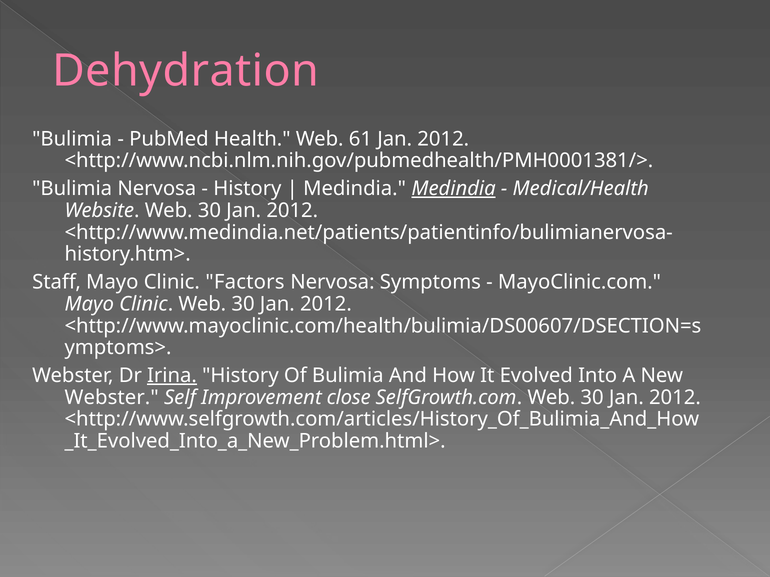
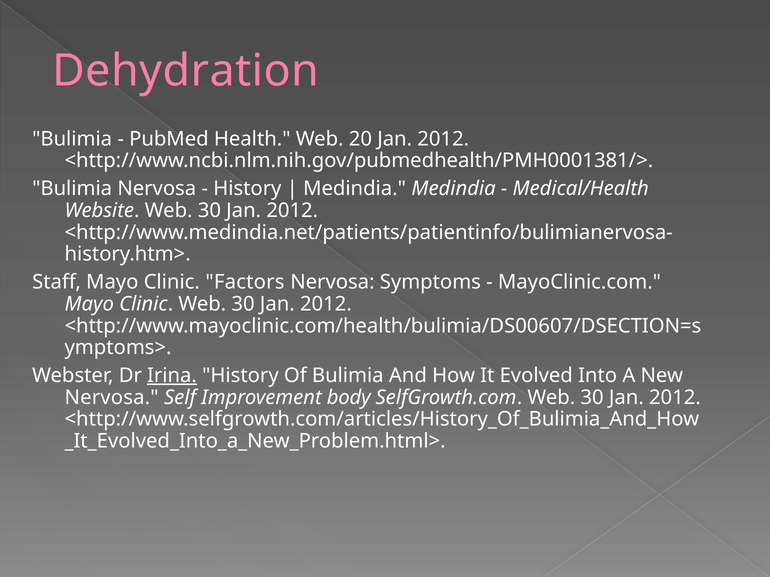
61: 61 -> 20 (360, 139)
Medindia underline: present -> none (454, 189)
Webster: Webster -> Nervosa (112, 398)
close: close -> body (349, 398)
